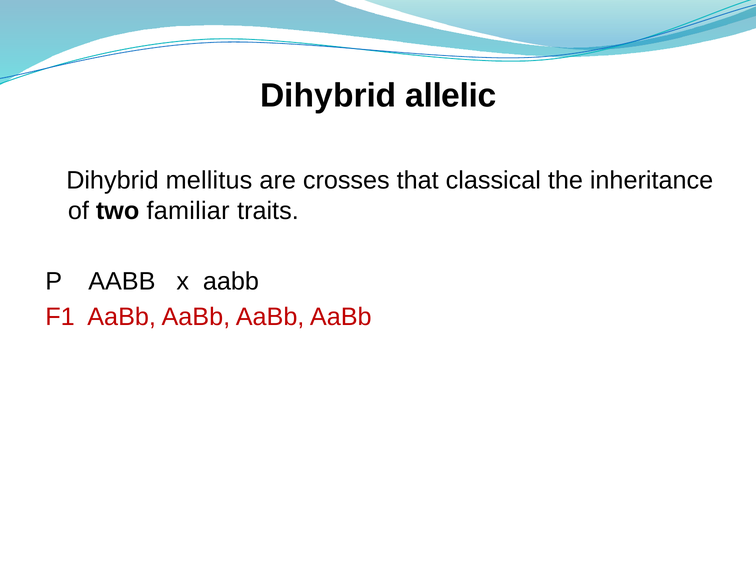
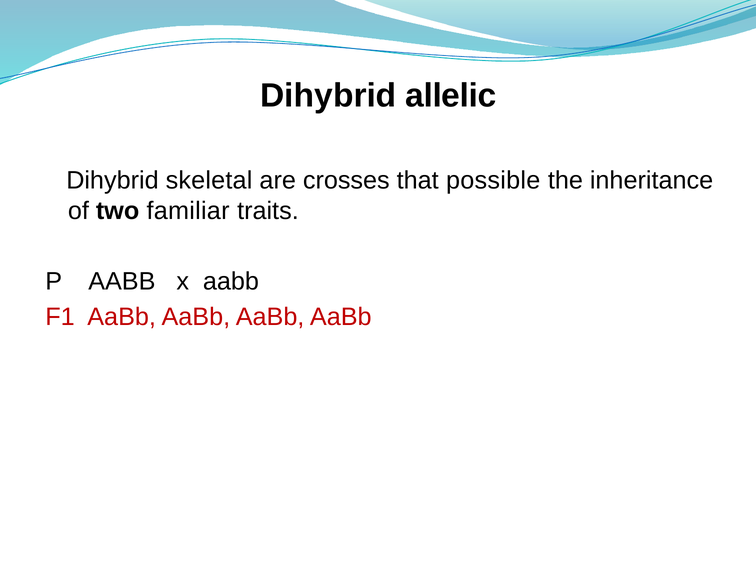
mellitus: mellitus -> skeletal (209, 181)
classical: classical -> possible (493, 181)
